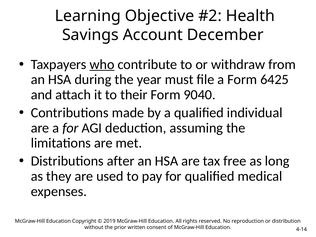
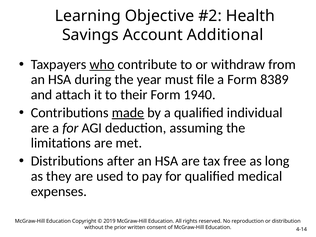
December: December -> Additional (225, 35)
6425: 6425 -> 8389 (275, 80)
9040: 9040 -> 1940 (200, 95)
made underline: none -> present (128, 113)
